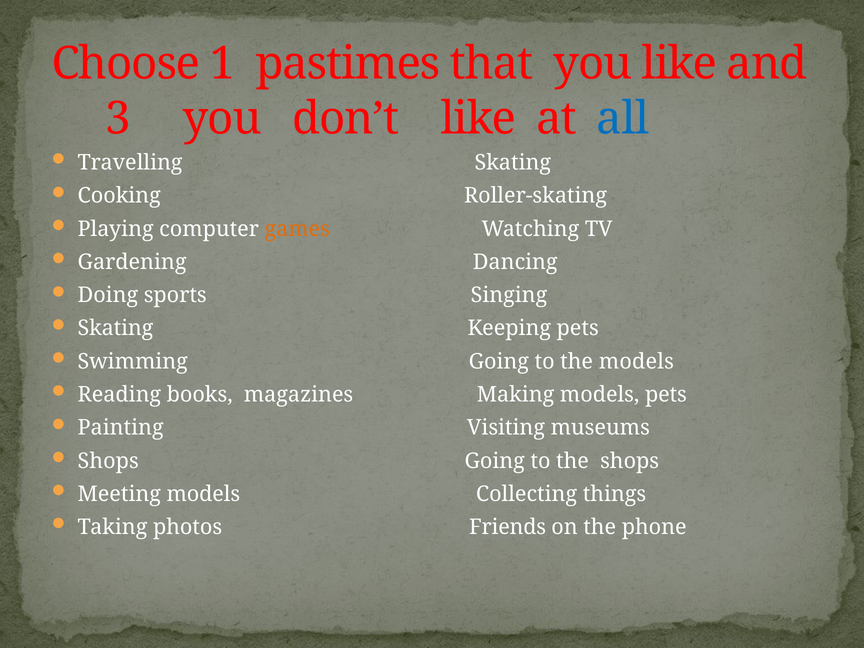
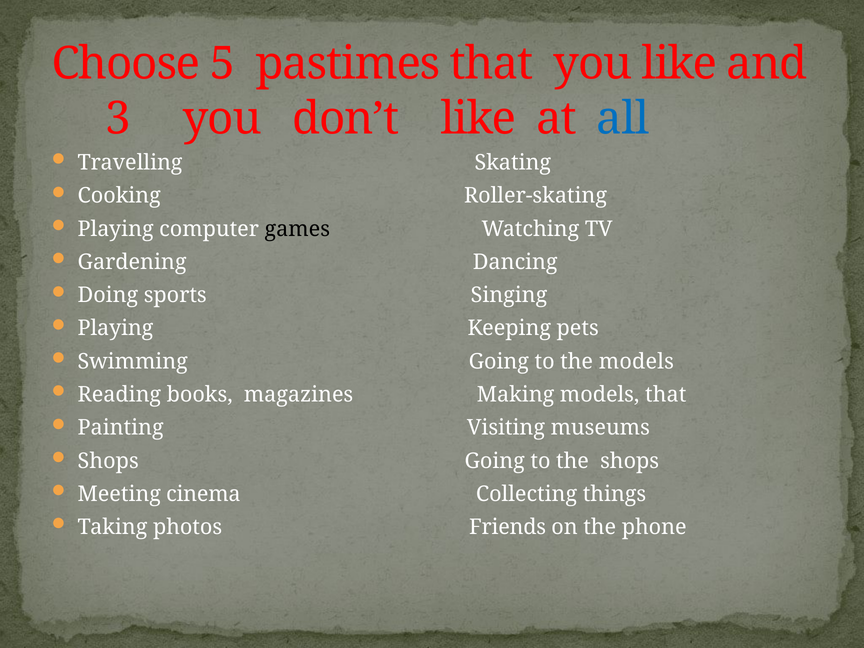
1: 1 -> 5 (223, 64)
games colour: orange -> black (297, 229)
Skating: Skating -> Playing (115, 328)
models pets: pets -> that (666, 395)
Meeting models: models -> cinema (203, 494)
